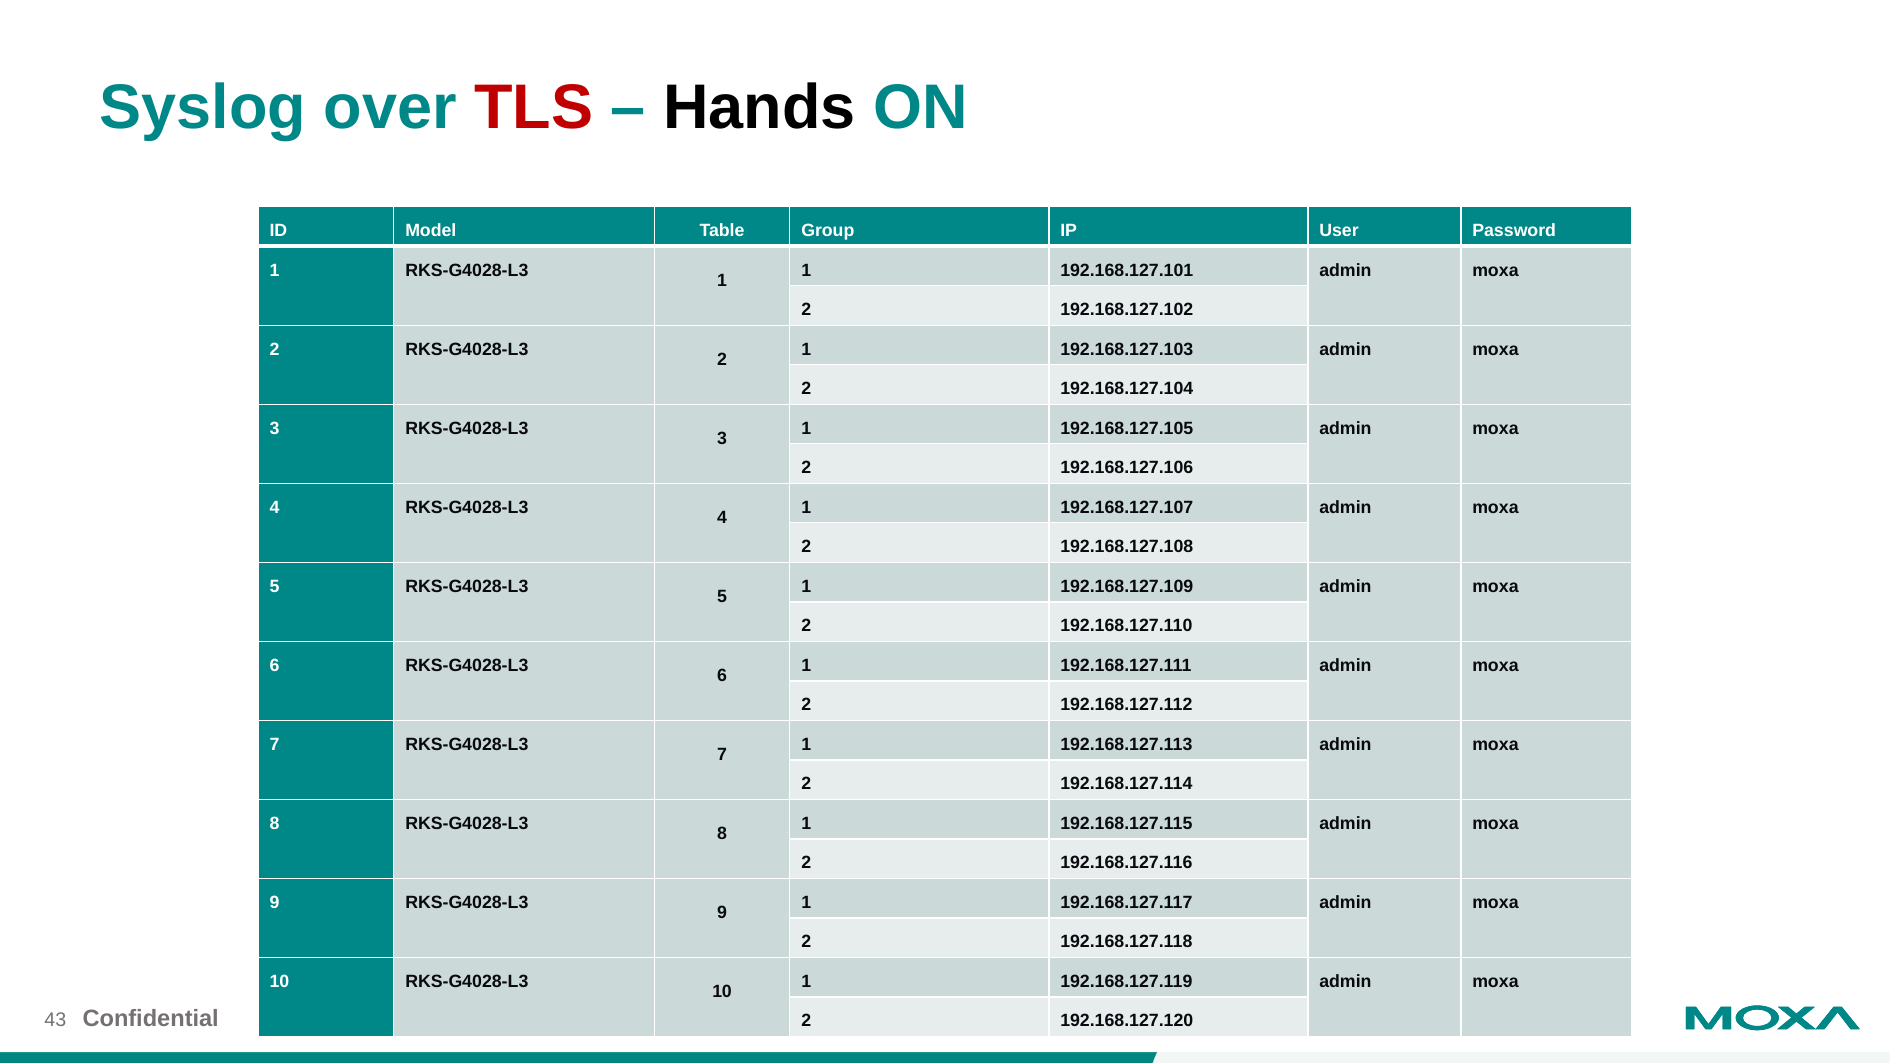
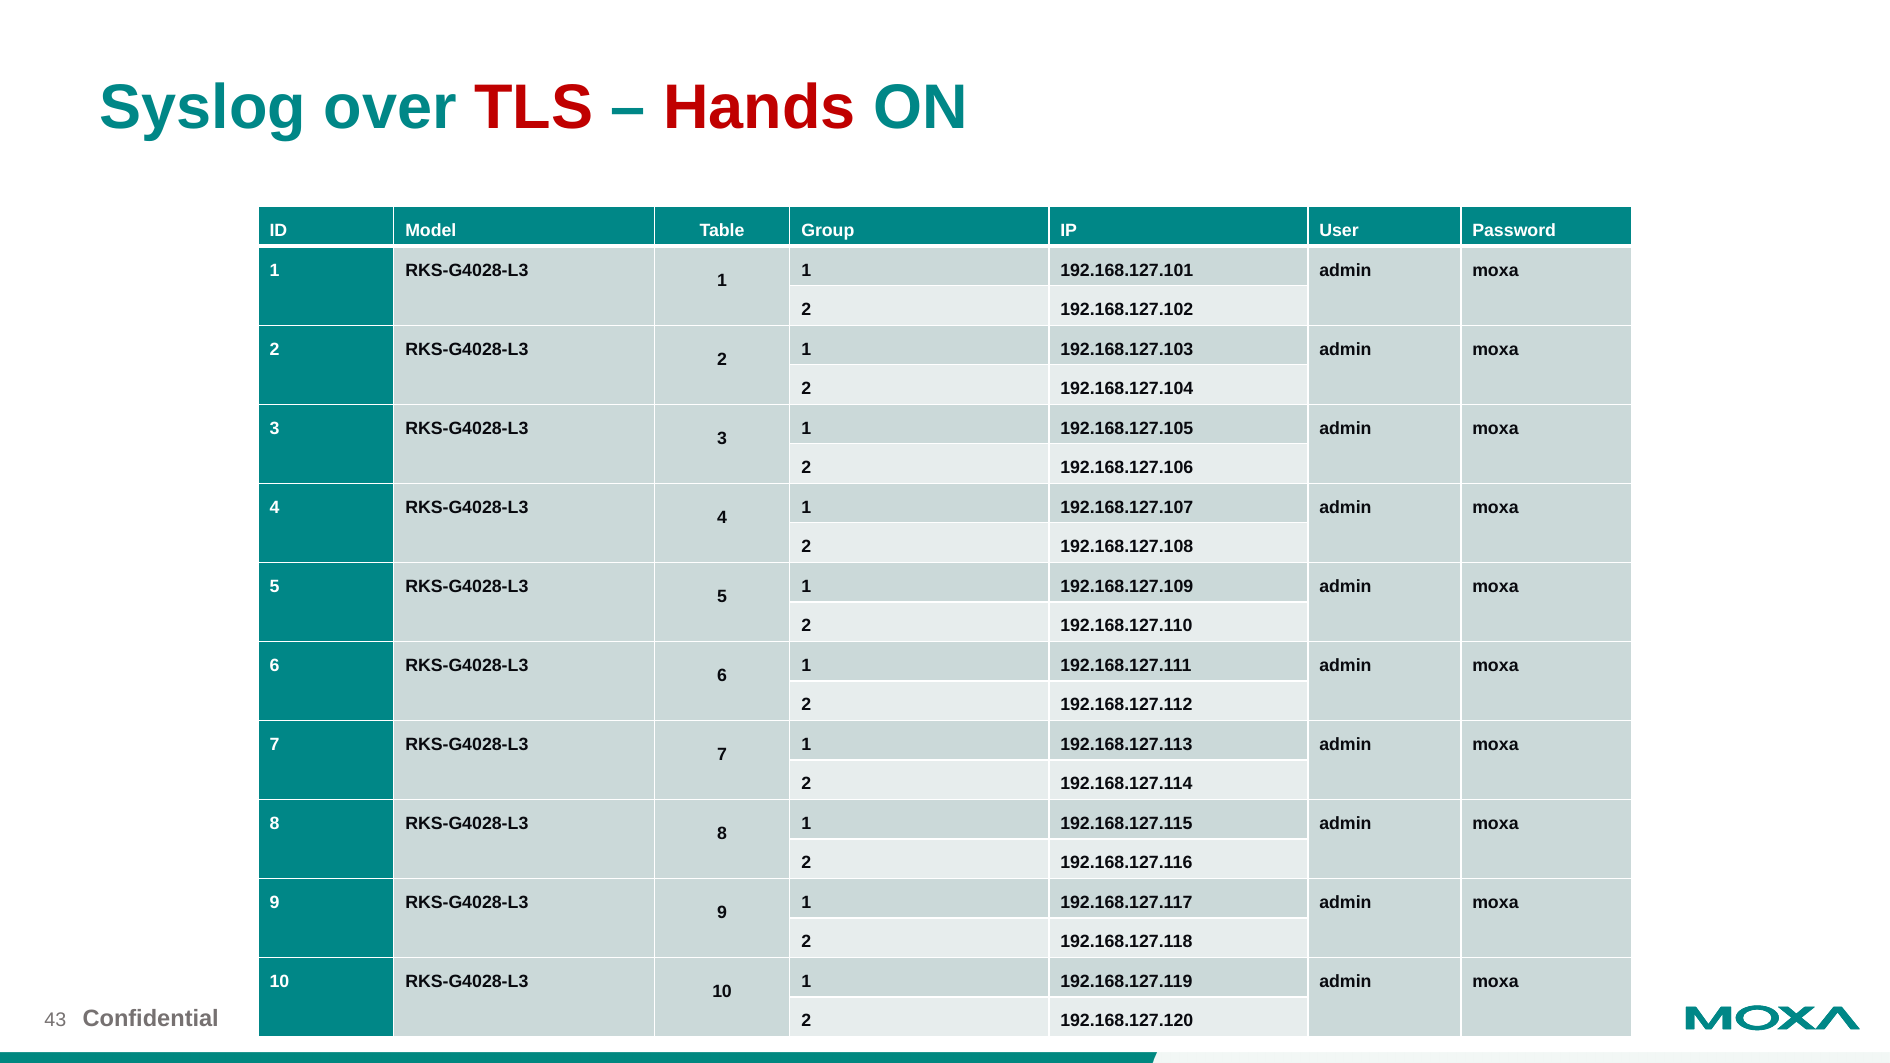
Hands colour: black -> red (760, 108)
